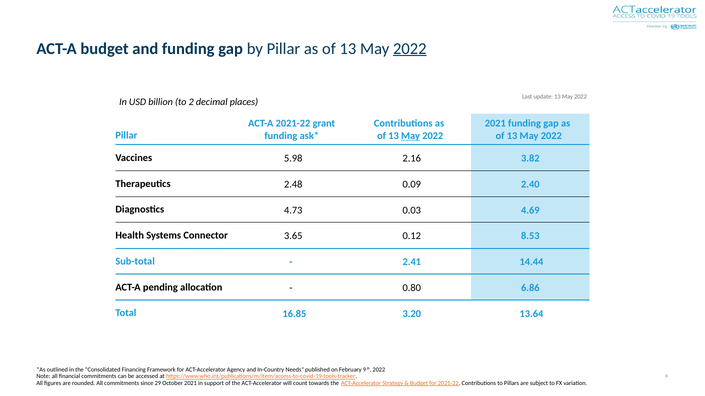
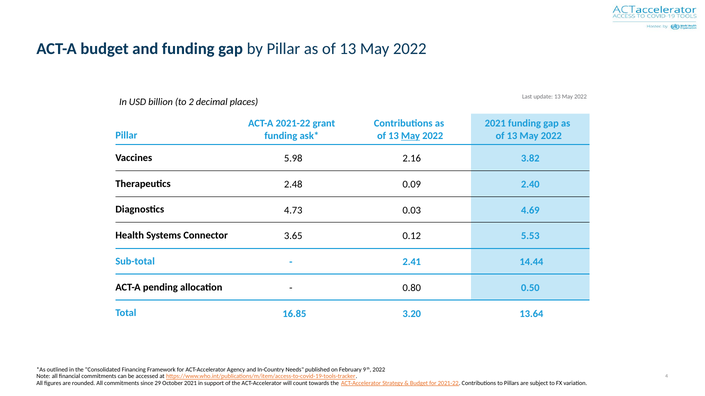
2022 underline: present -> none (410, 49)
8.53: 8.53 -> 5.53 (530, 236)
6.86: 6.86 -> 0.50 (530, 288)
